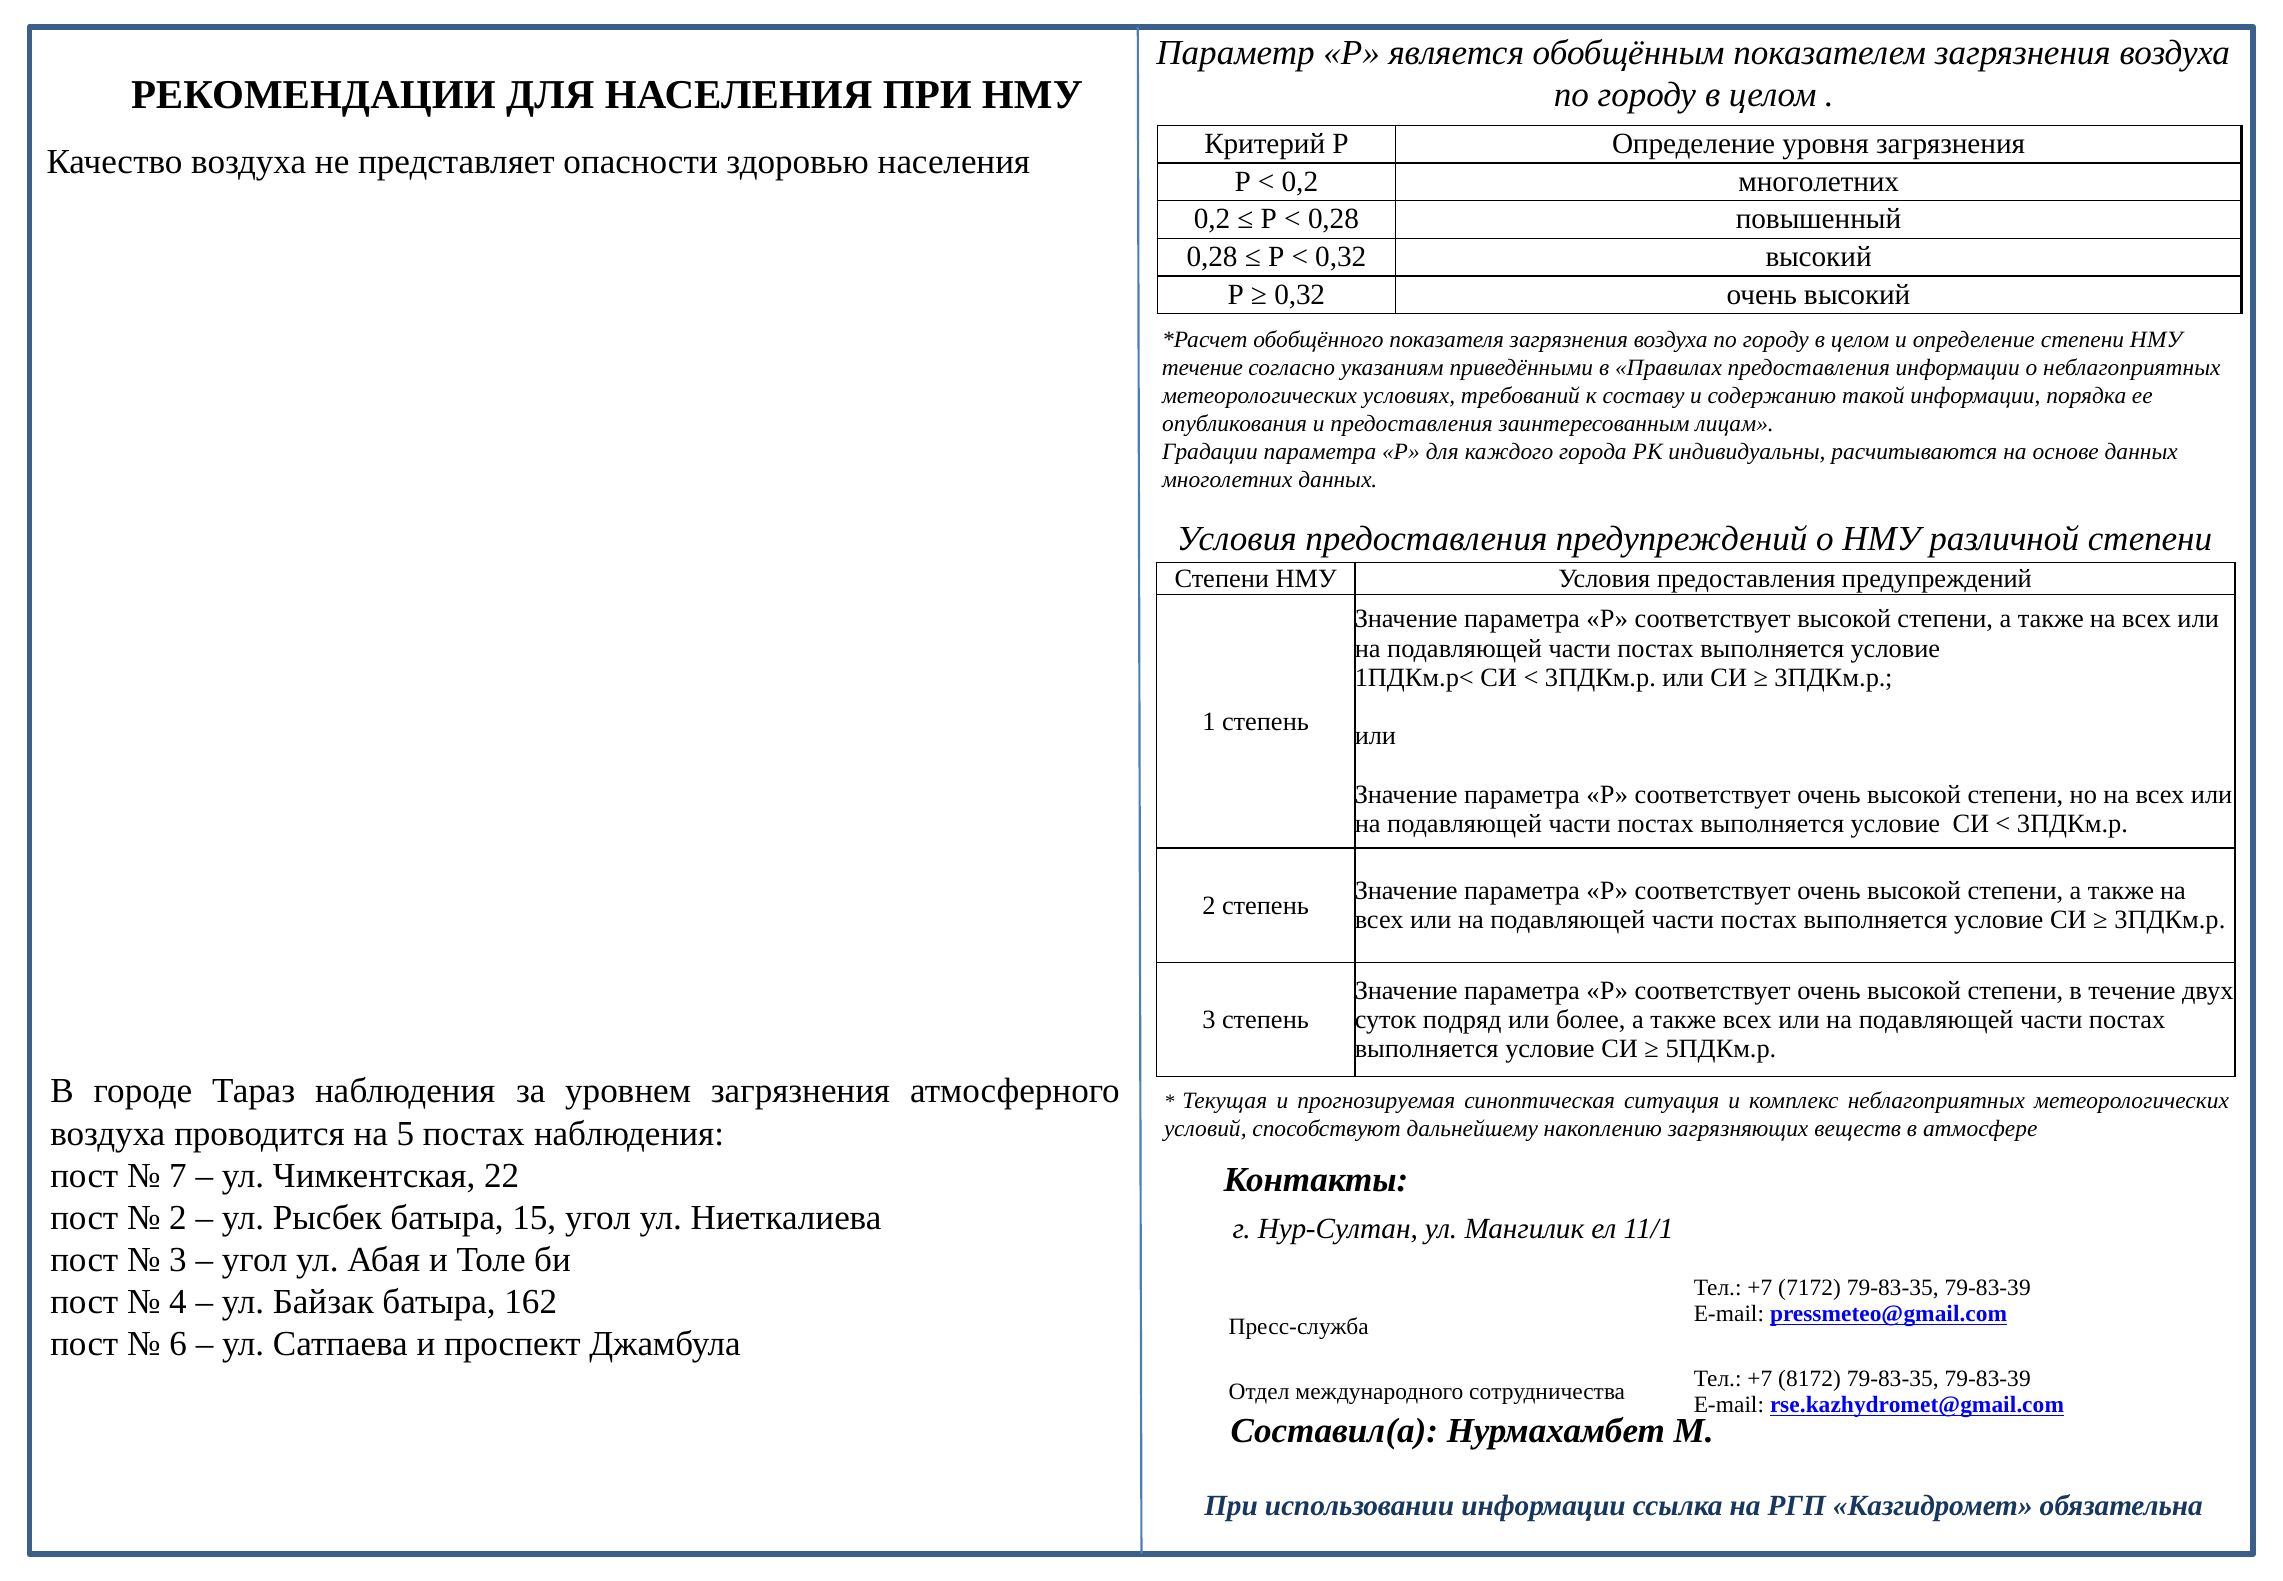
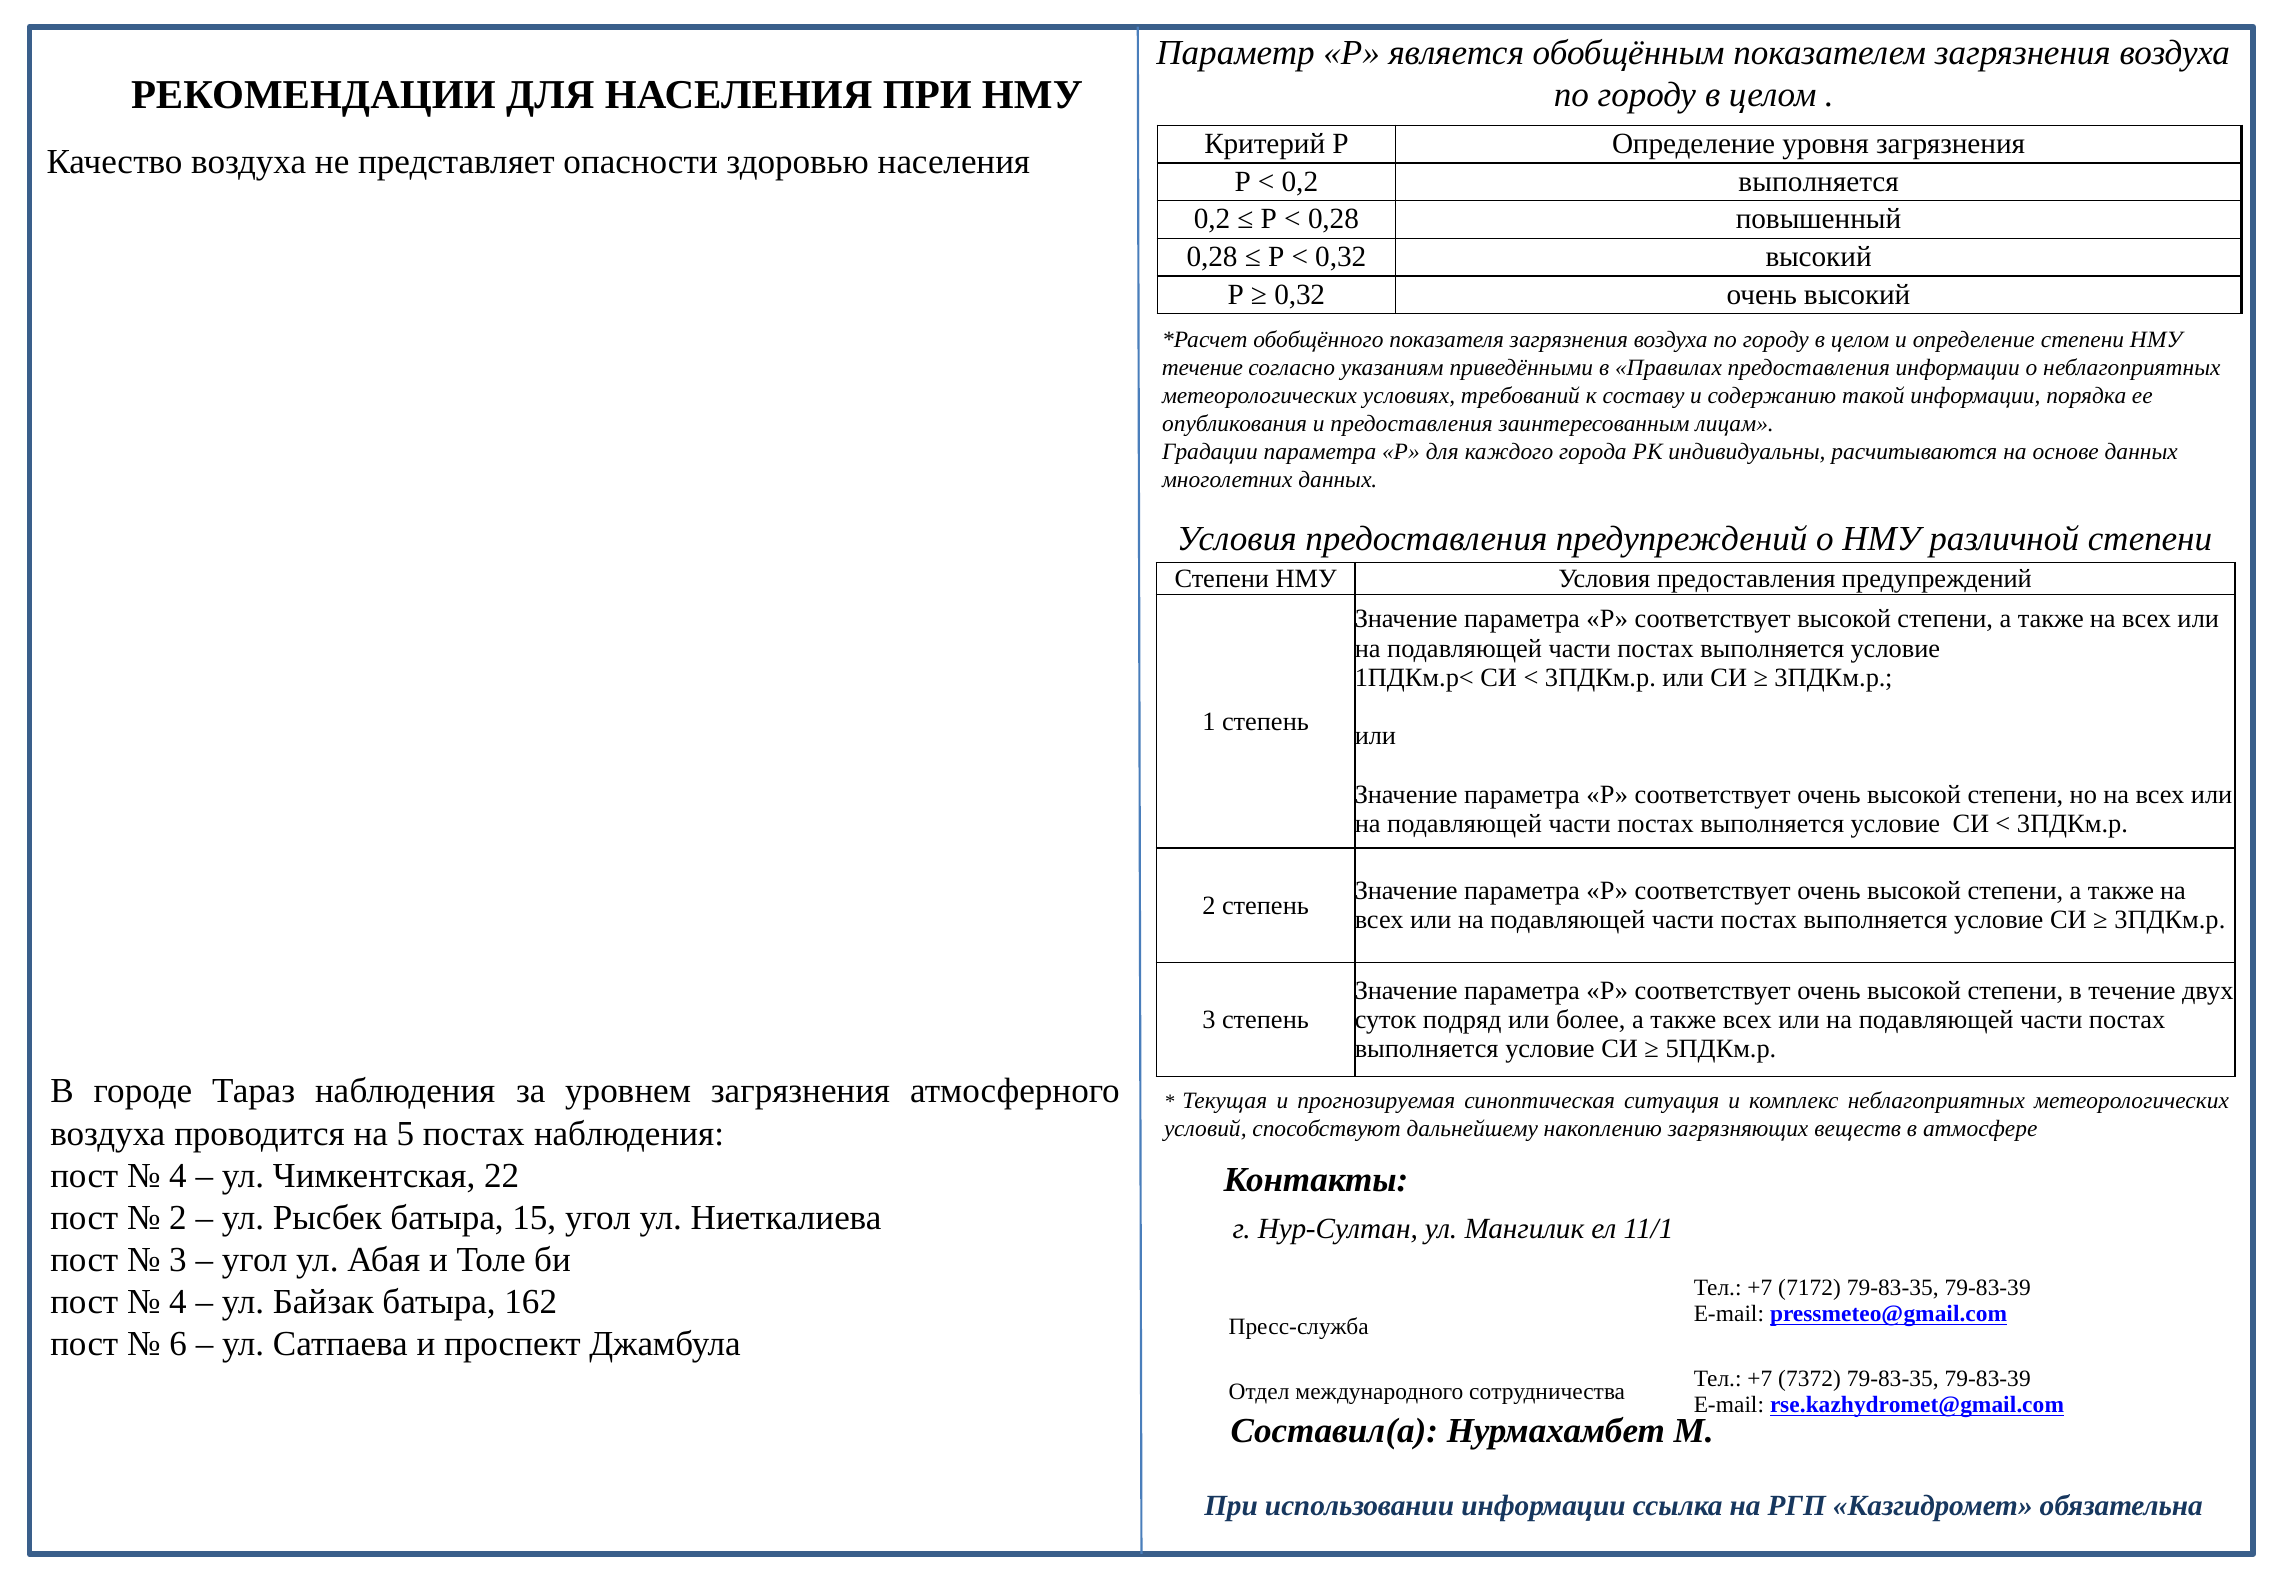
0,2 многолетних: многолетних -> выполняется (1819, 182)
7: 7 -> 4 (178, 1175)
8172: 8172 -> 7372 (1810, 1379)
